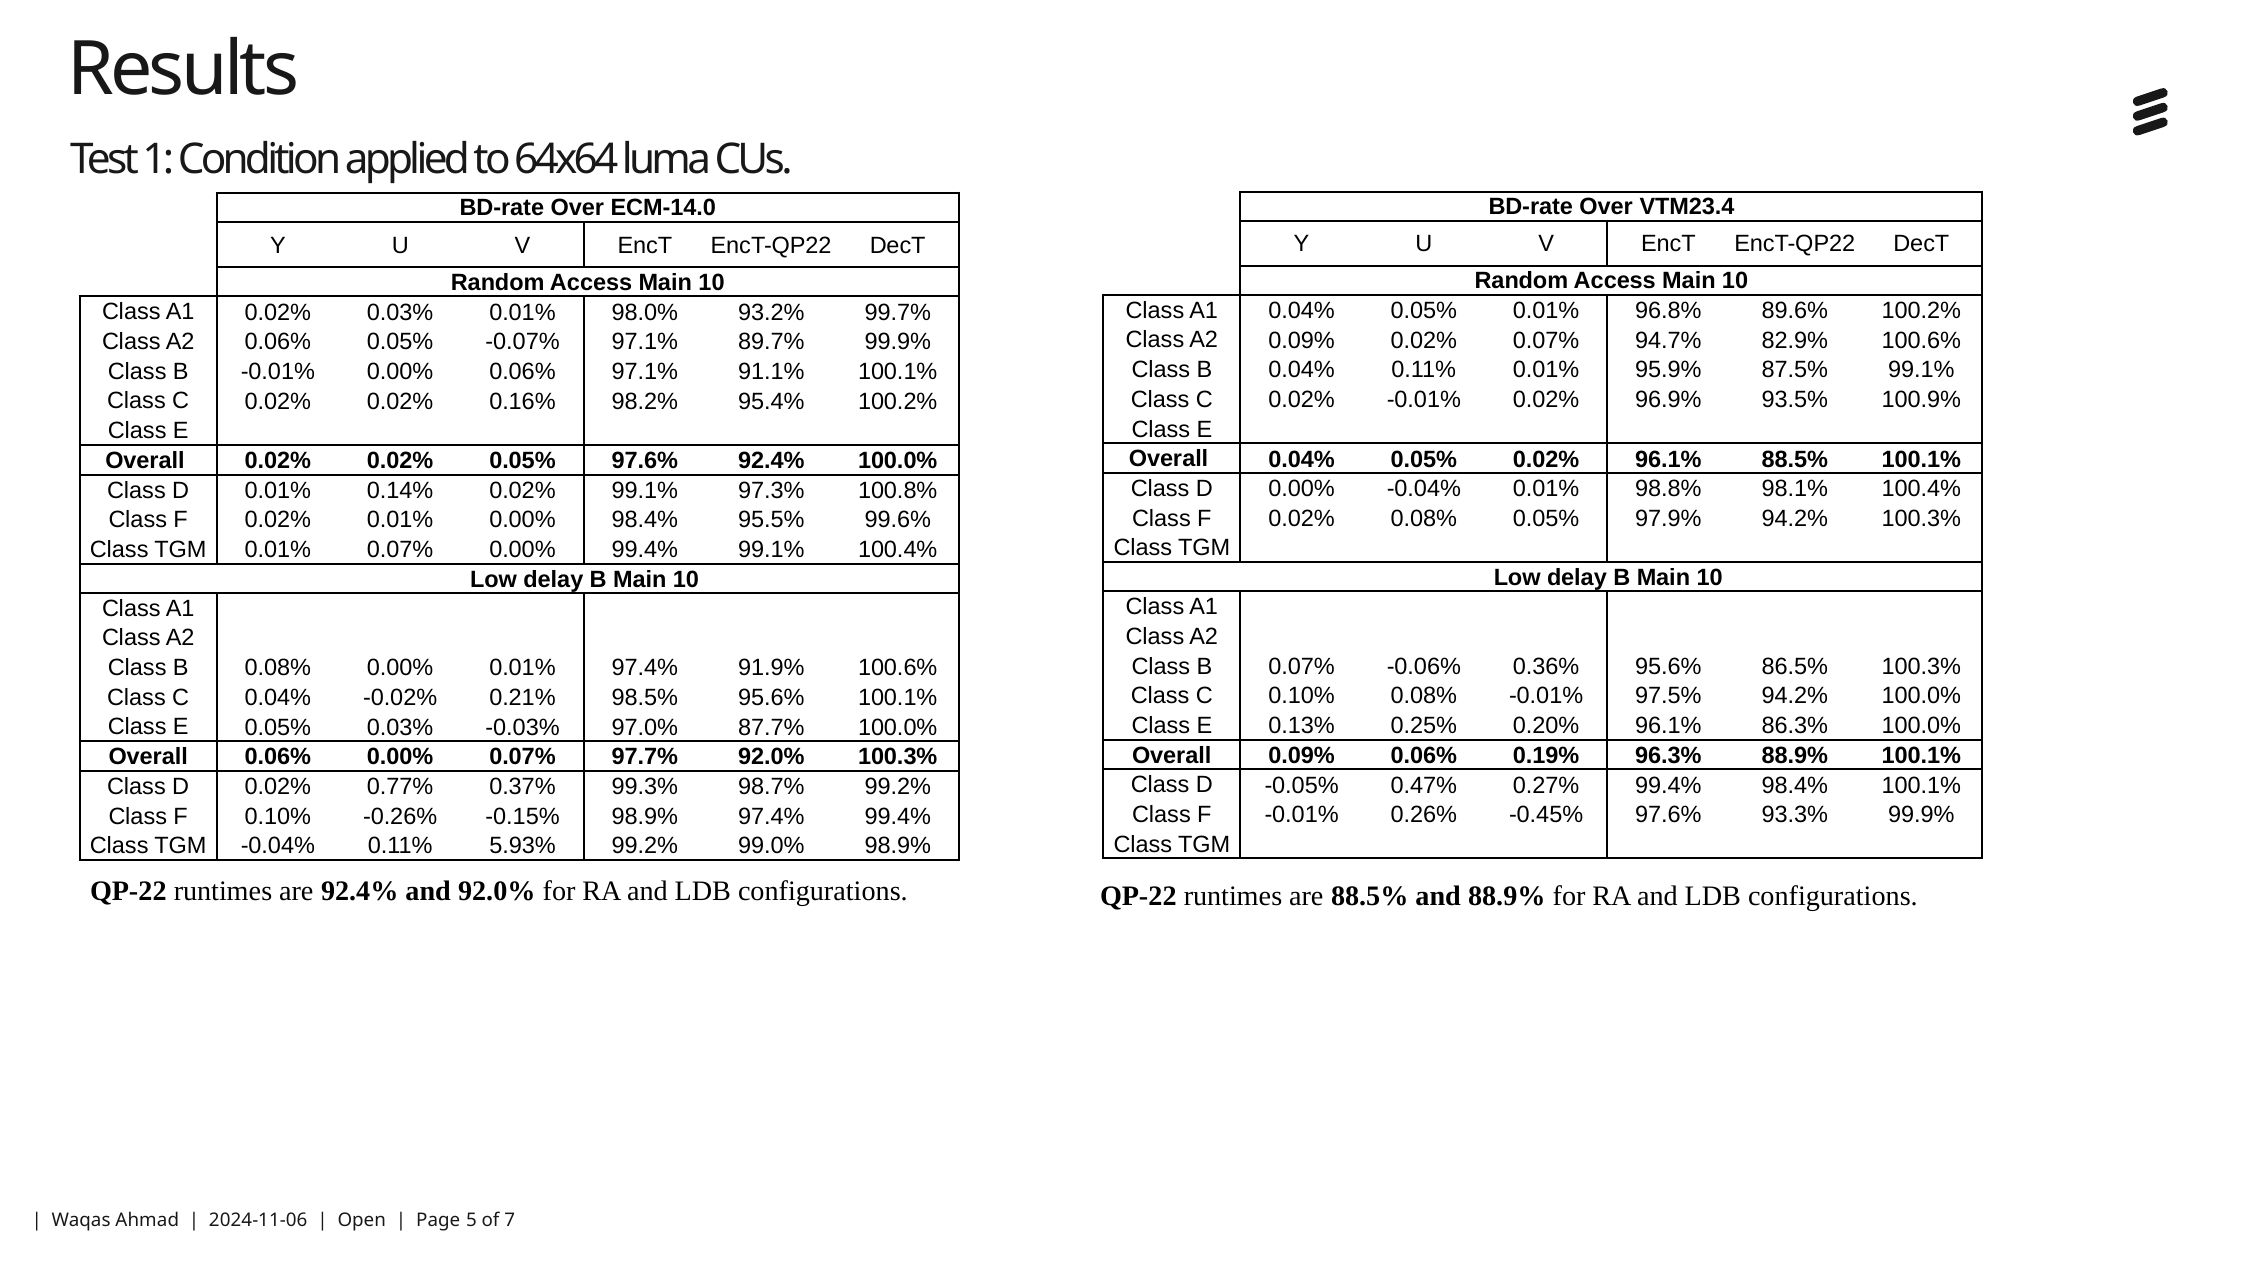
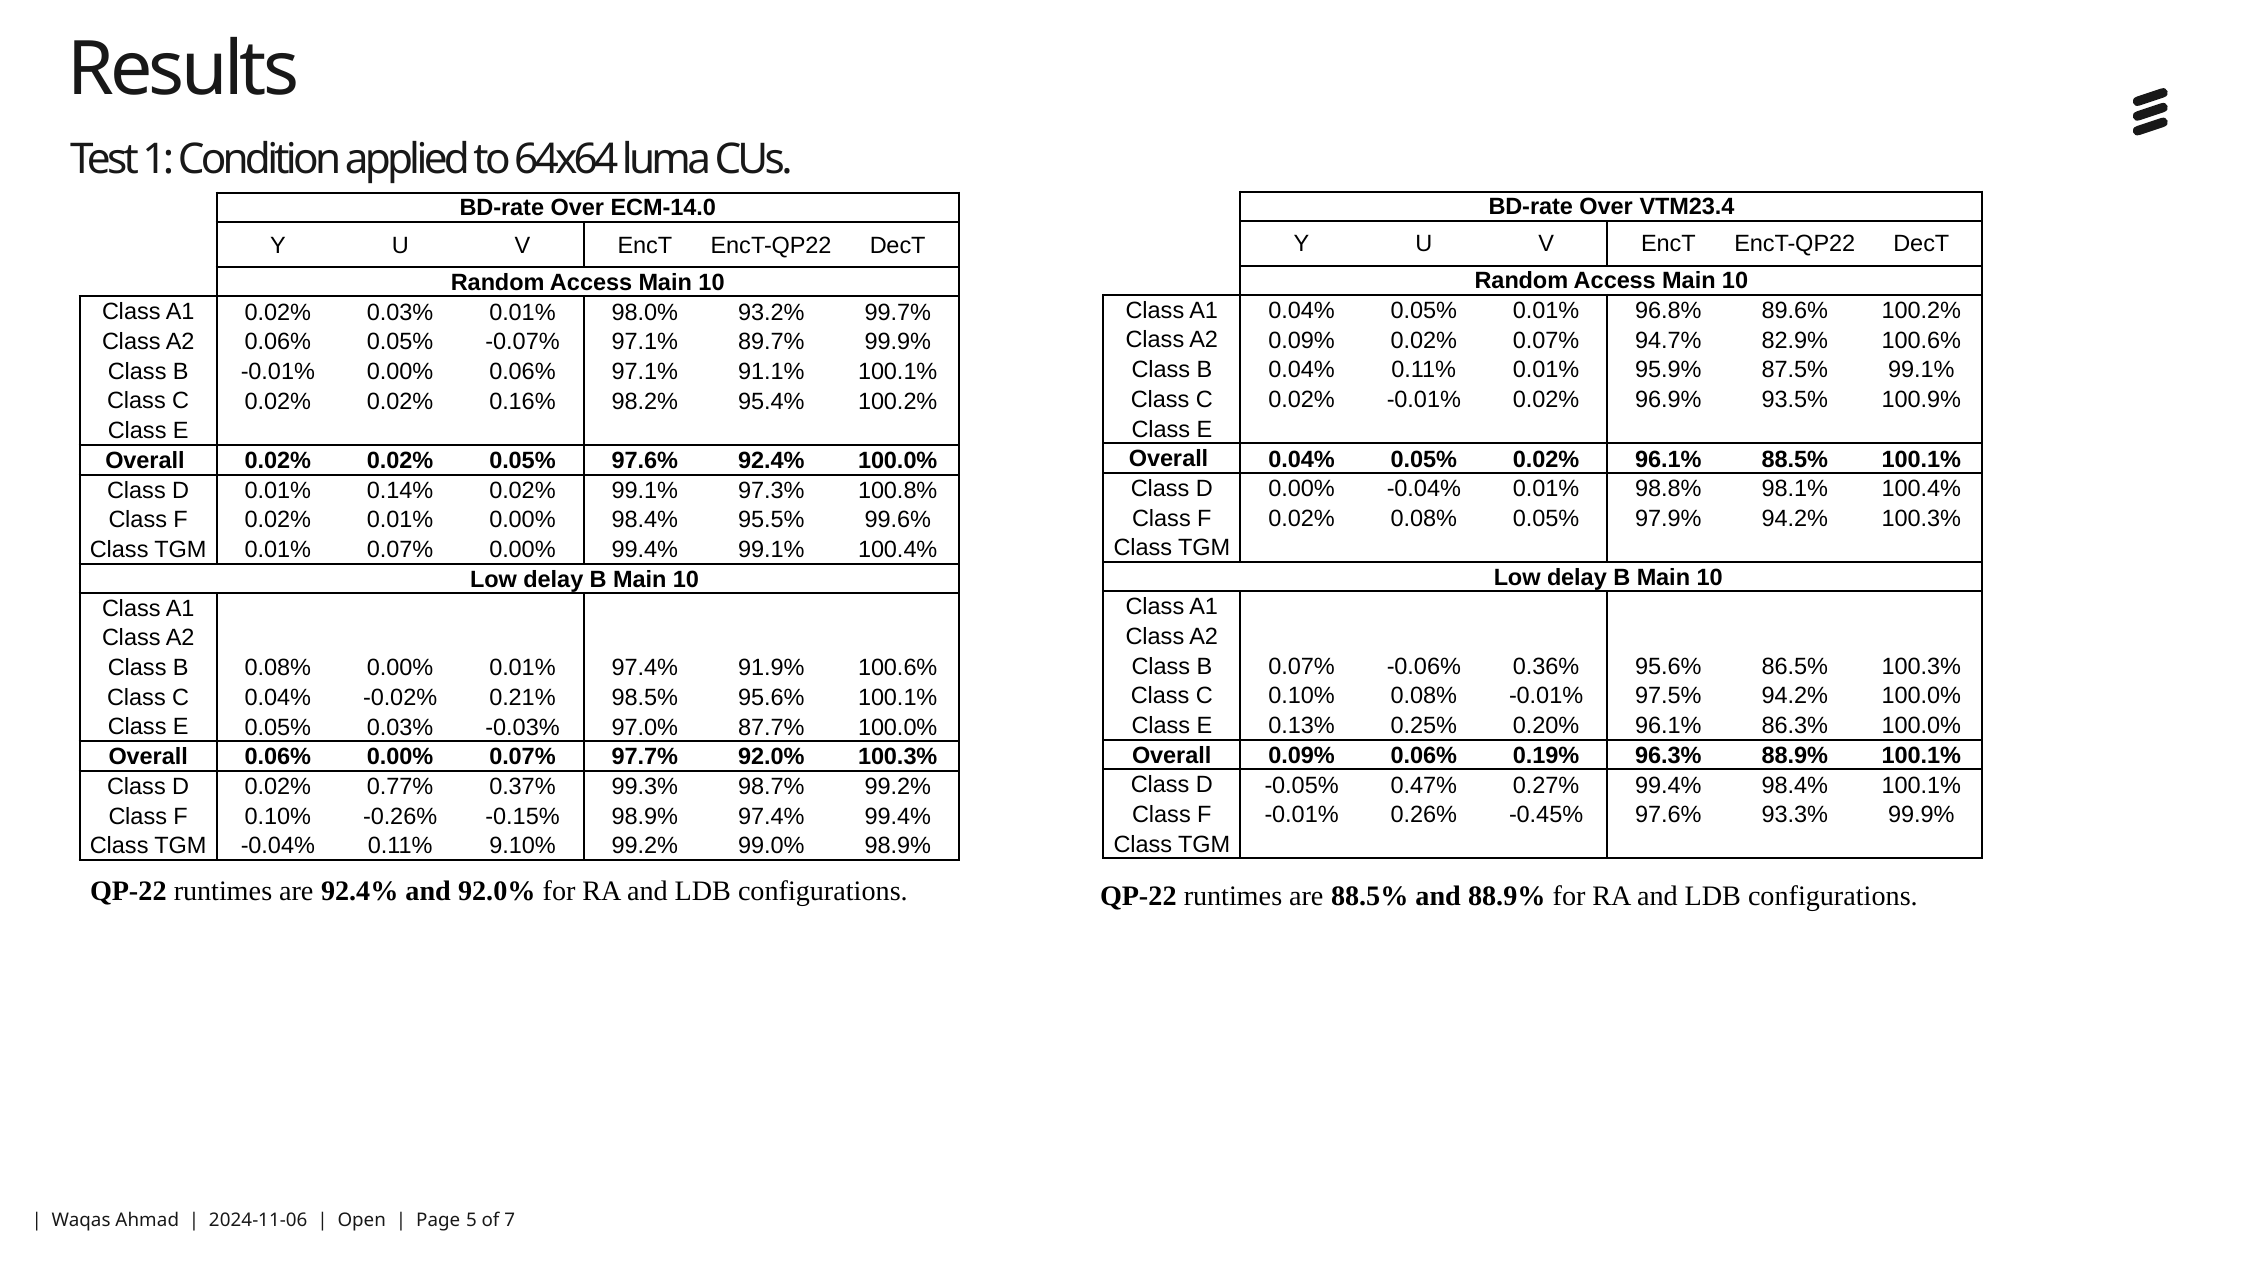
5.93%: 5.93% -> 9.10% (522, 846)
